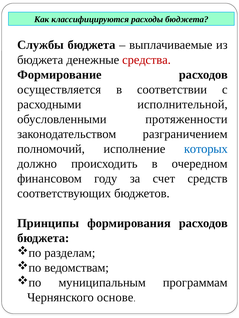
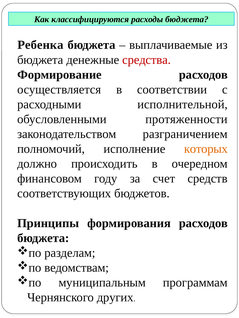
Службы: Службы -> Ребенка (40, 45)
которых colour: blue -> orange (206, 149)
основе: основе -> других (115, 298)
